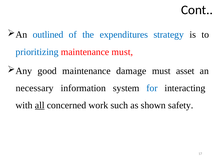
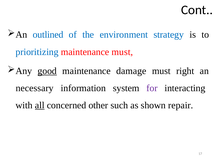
expenditures: expenditures -> environment (124, 35)
good underline: none -> present (47, 71)
asset: asset -> right (185, 71)
for colour: blue -> purple (152, 88)
work: work -> other (98, 106)
safety: safety -> repair (181, 106)
